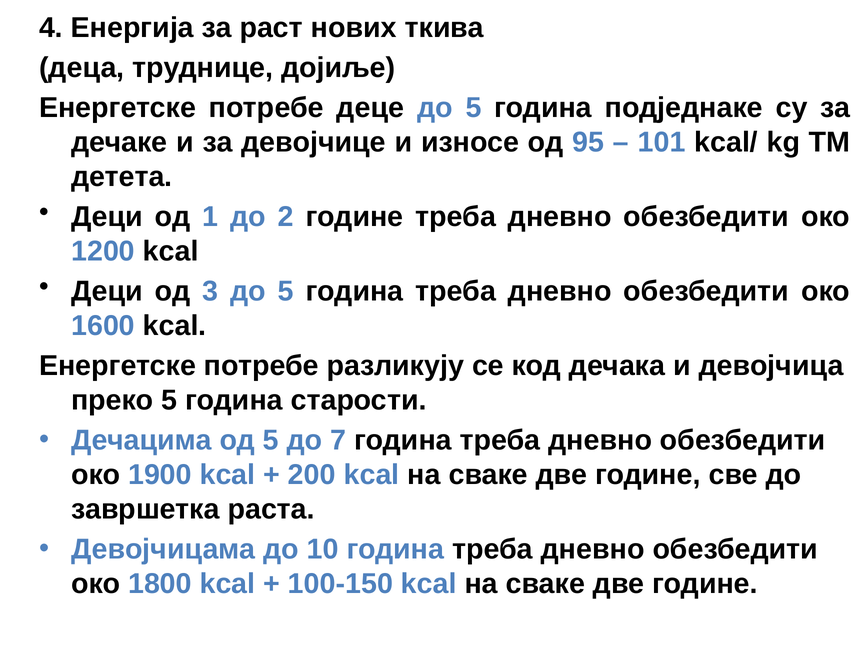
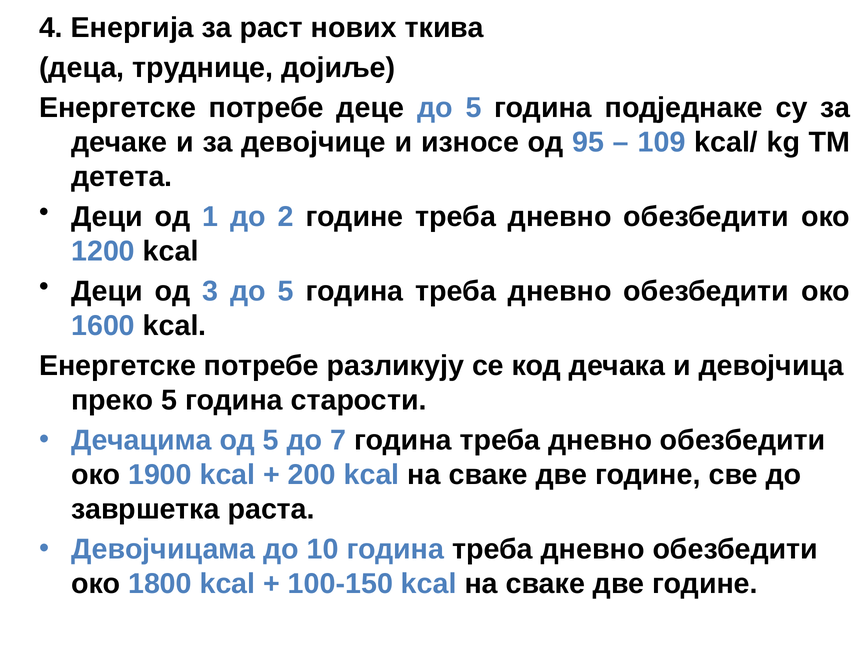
101: 101 -> 109 (662, 142)
